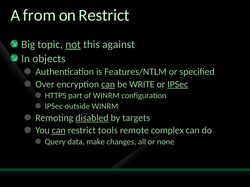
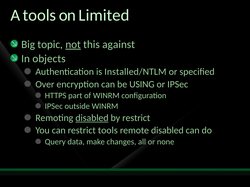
A from: from -> tools (39, 15)
on Restrict: Restrict -> Limited (104, 15)
Features/NTLM: Features/NTLM -> Installed/NTLM (135, 72)
can underline: present -> none (108, 84)
WRITE: WRITE -> USING (142, 84)
IPSec underline: present -> none (178, 84)
by targets: targets -> restrict (136, 118)
can underline: present -> none (59, 131)
remote complex: complex -> disabled (167, 131)
